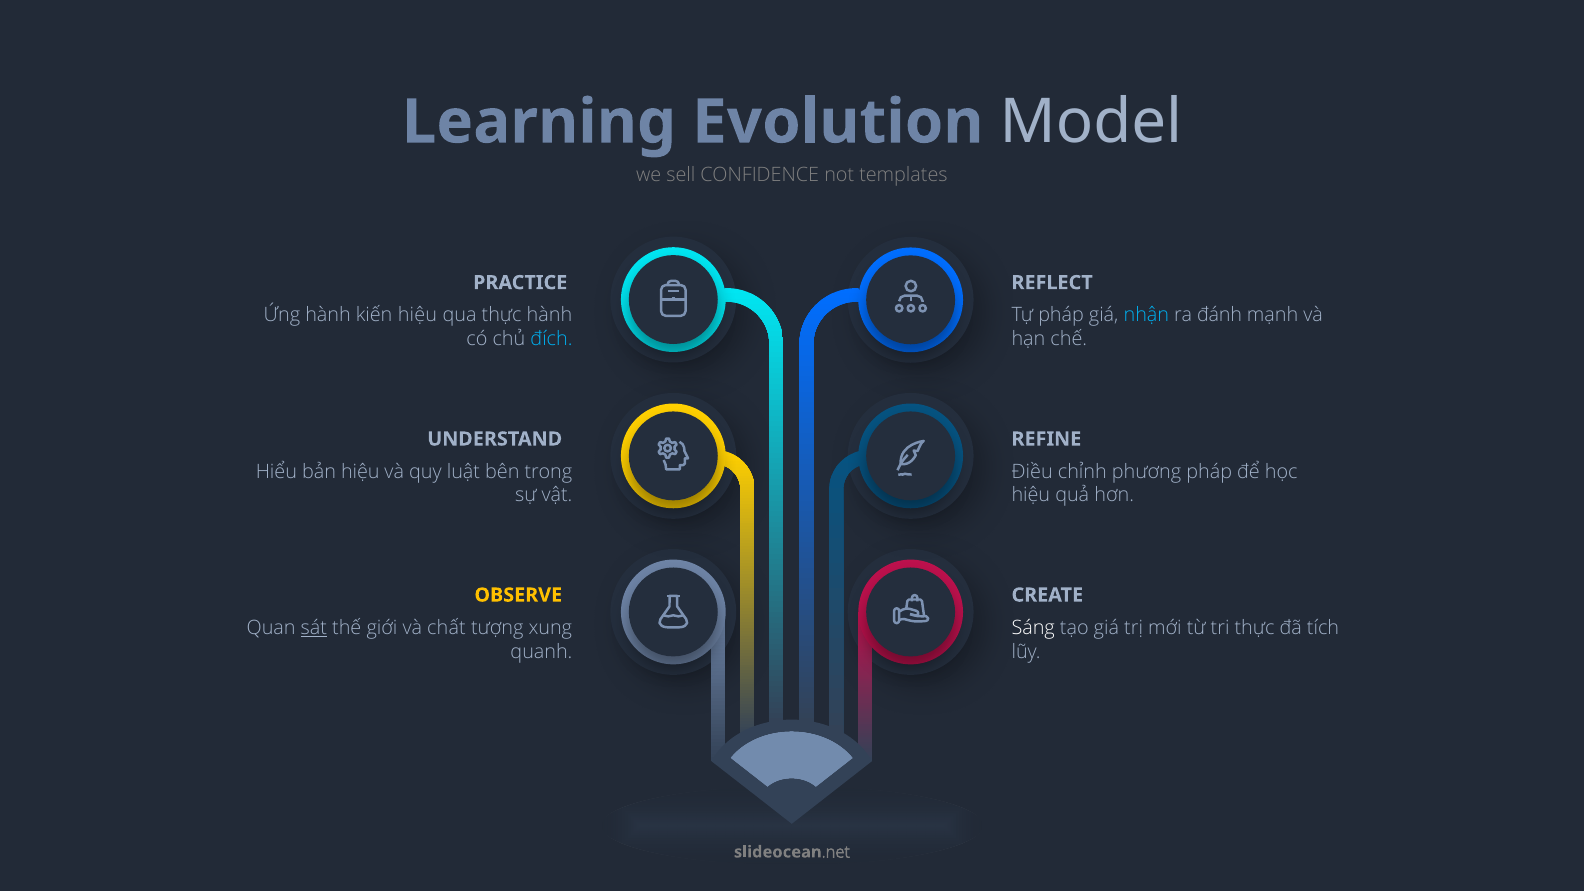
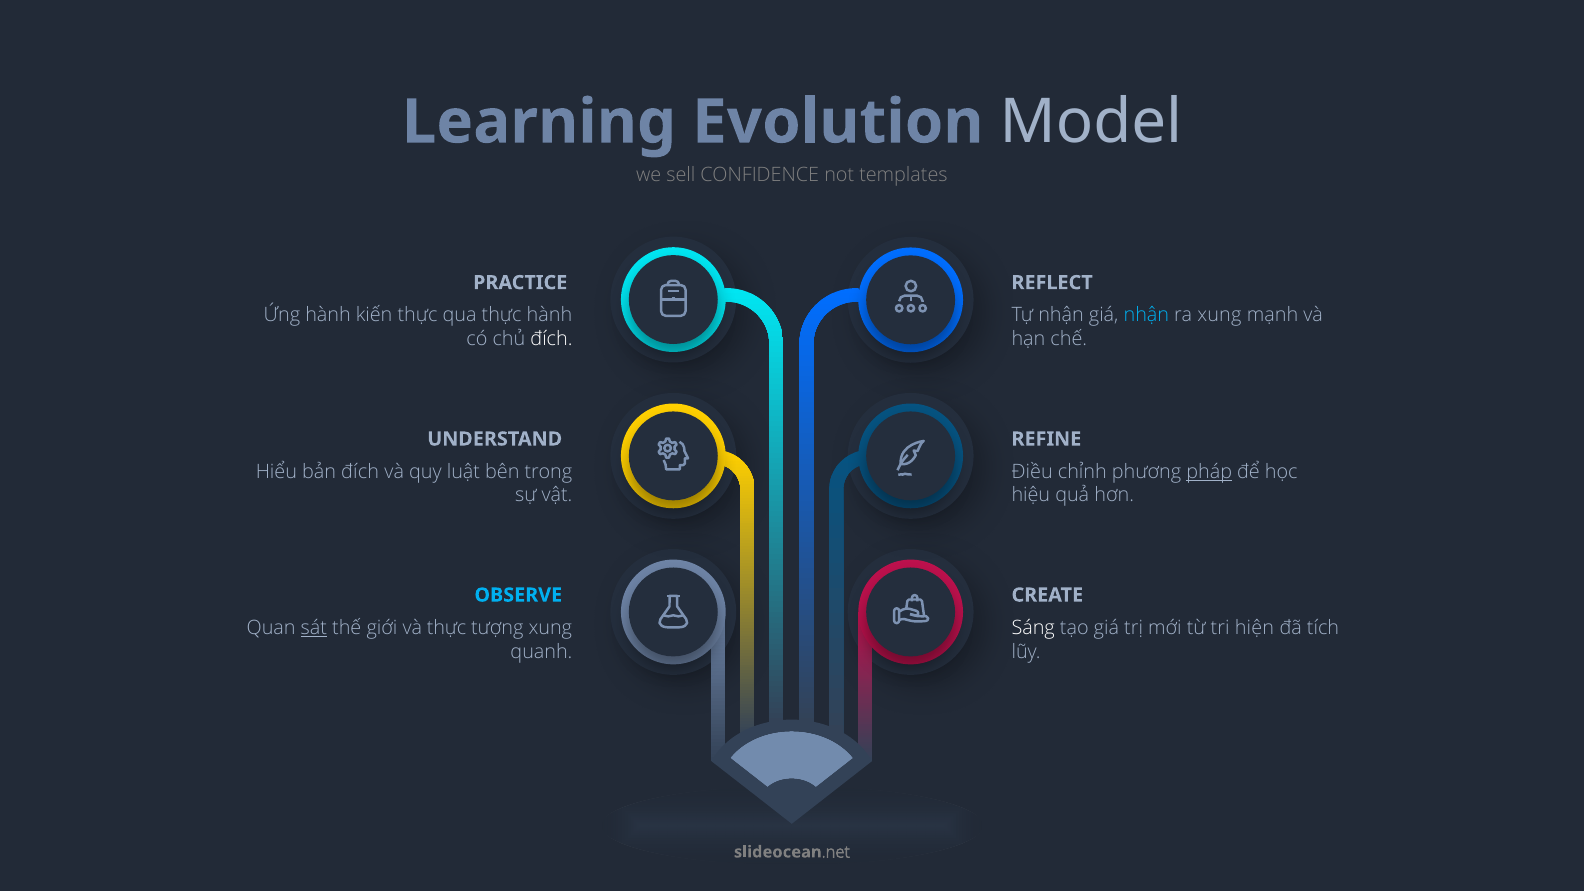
kiến hiệu: hiệu -> thực (418, 315)
Tự pháp: pháp -> nhận (1061, 315)
ra đánh: đánh -> xung (1219, 315)
đích colour: light blue -> white (551, 339)
bản hiệu: hiệu -> đích (360, 472)
pháp underline: none -> present (1209, 472)
OBSERVE colour: yellow -> light blue (518, 595)
và chất: chất -> thực (447, 628)
tri thực: thực -> hiện (1254, 628)
